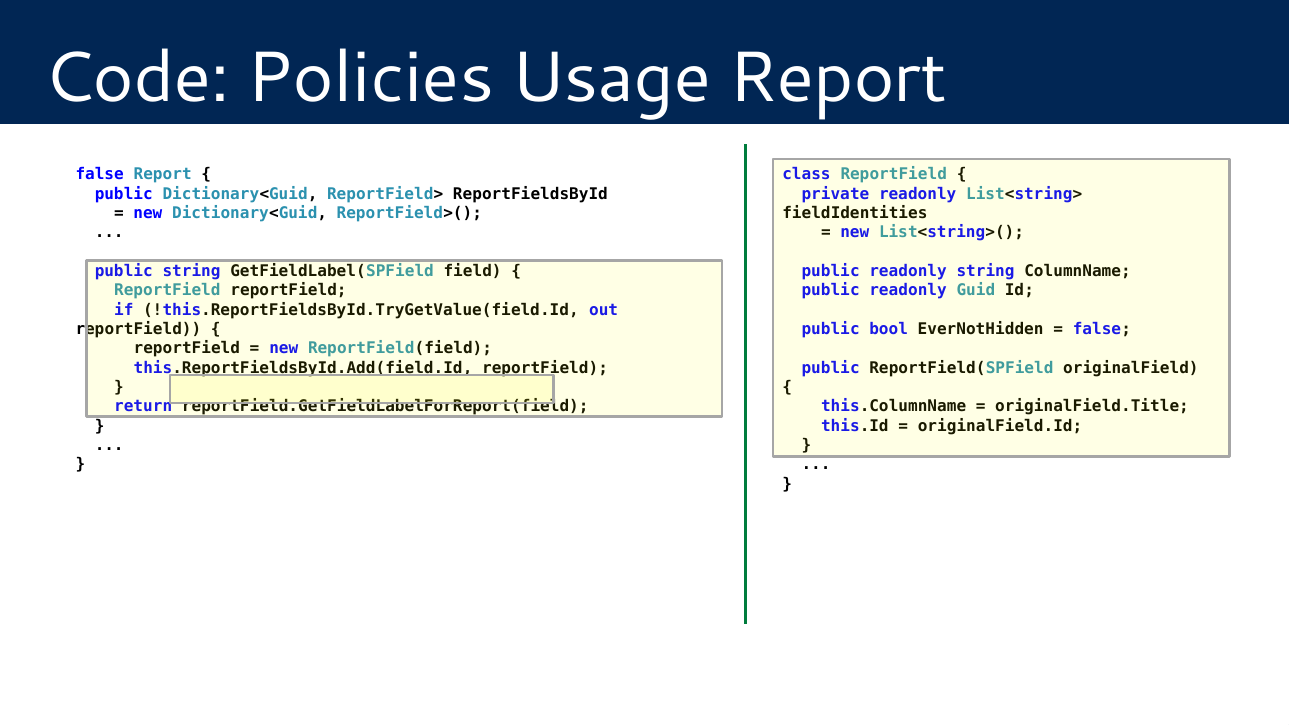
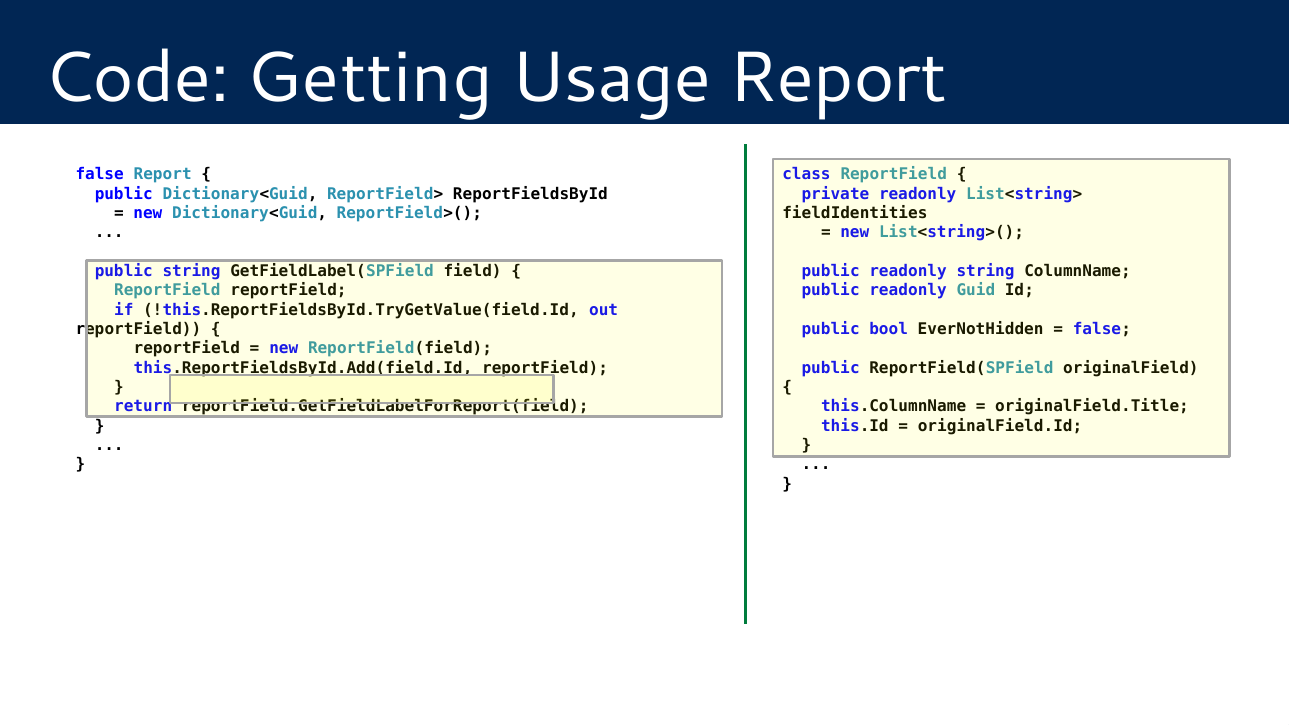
Policies: Policies -> Getting (370, 78)
